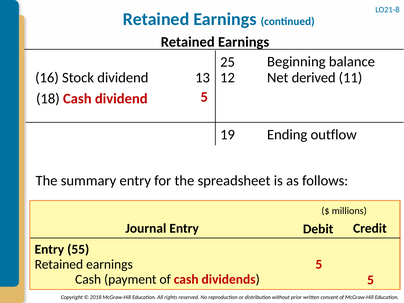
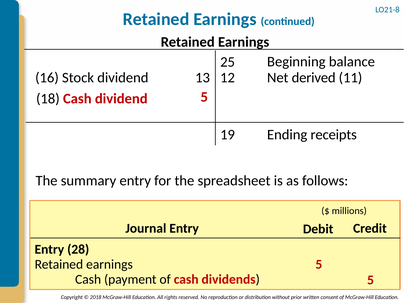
outflow: outflow -> receipts (334, 135)
55: 55 -> 28 (78, 249)
